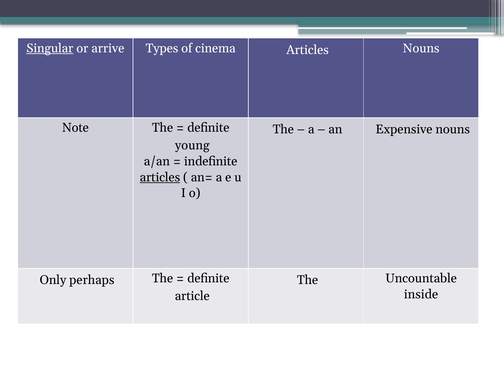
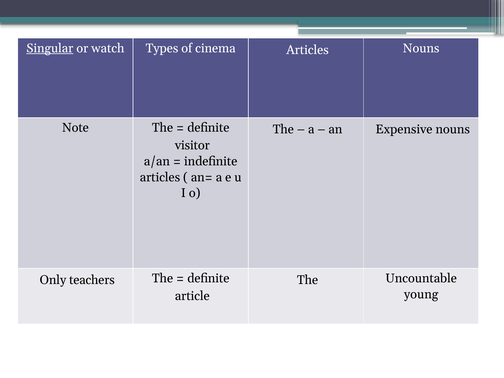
arrive: arrive -> watch (108, 48)
young: young -> visitor (192, 145)
articles underline: present -> none (160, 177)
perhaps: perhaps -> teachers (92, 280)
inside: inside -> young (421, 294)
